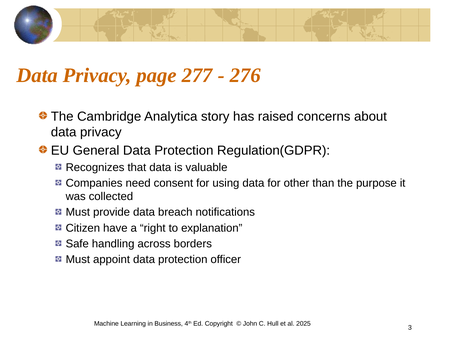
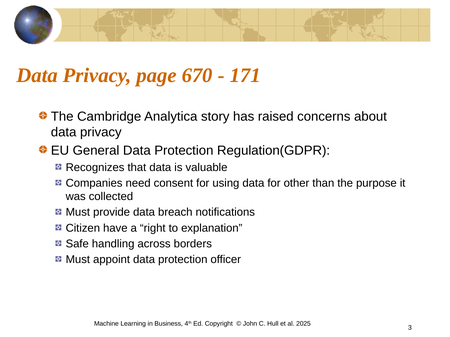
277: 277 -> 670 (197, 75)
276: 276 -> 171 (245, 75)
